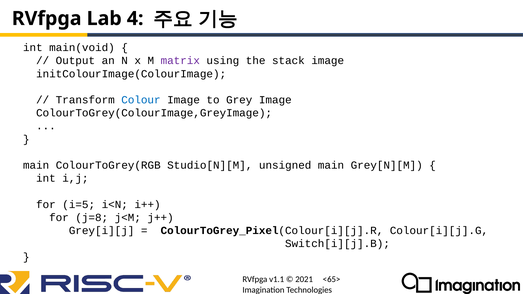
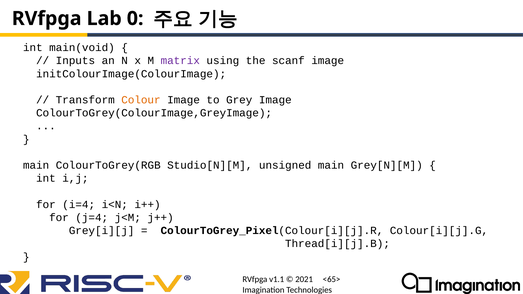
4: 4 -> 0 (135, 19)
Output: Output -> Inputs (75, 61)
stack: stack -> scanf (288, 61)
Colour colour: blue -> orange (141, 100)
i=5: i=5 -> i=4 (79, 205)
j=8: j=8 -> j=4 (92, 218)
Switch[i][j].B: Switch[i][j].B -> Thread[i][j].B (337, 244)
